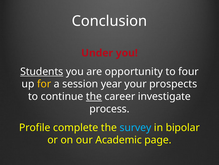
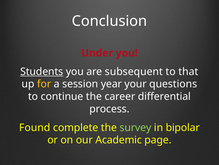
opportunity: opportunity -> subsequent (134, 71)
four: four -> that (188, 71)
prospects: prospects -> questions (173, 84)
the underline: present -> none (94, 96)
investigate: investigate -> differential (164, 96)
Profile: Profile -> Found (35, 127)
survey colour: light blue -> light green (135, 127)
